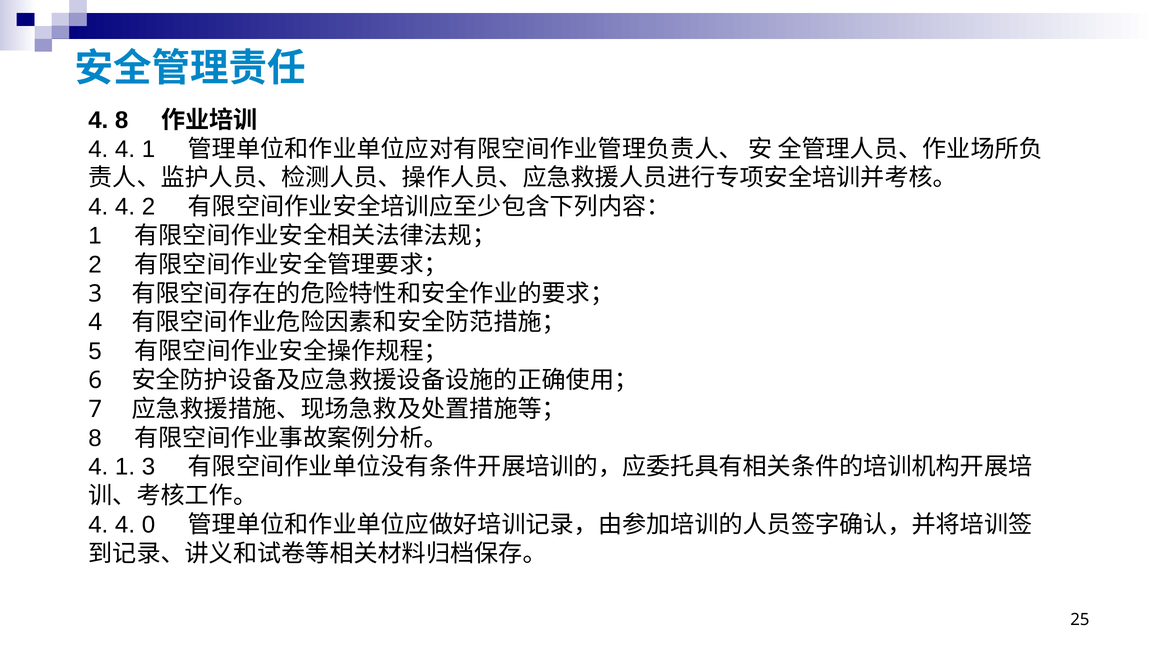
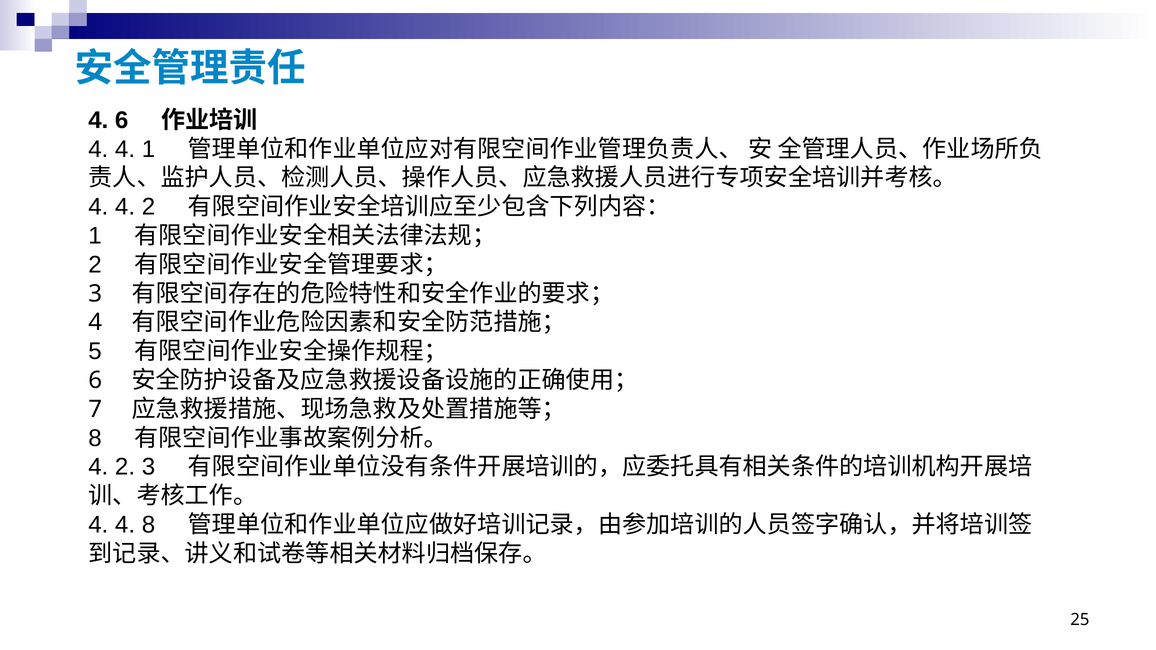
4 8: 8 -> 6 (122, 120)
1: 1 -> 2 (125, 467)
4 0: 0 -> 8 (149, 525)
